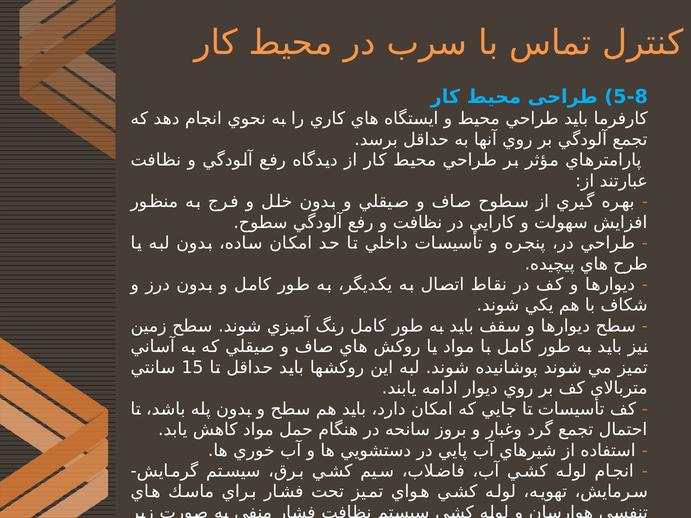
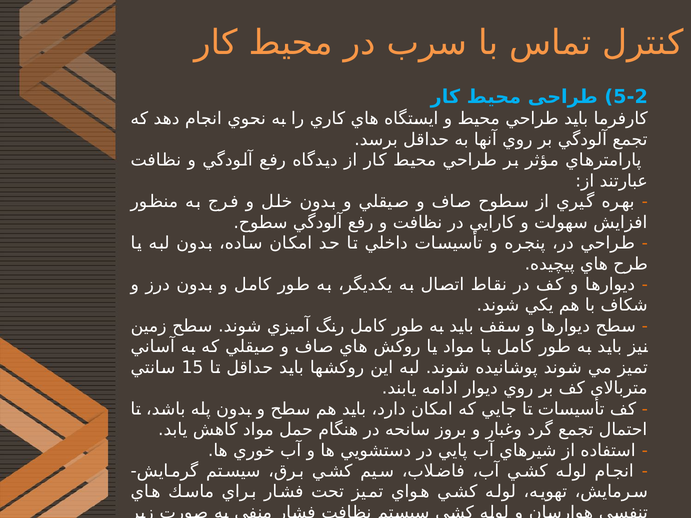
5-8: 5-8 -> 5-2 (631, 97)
